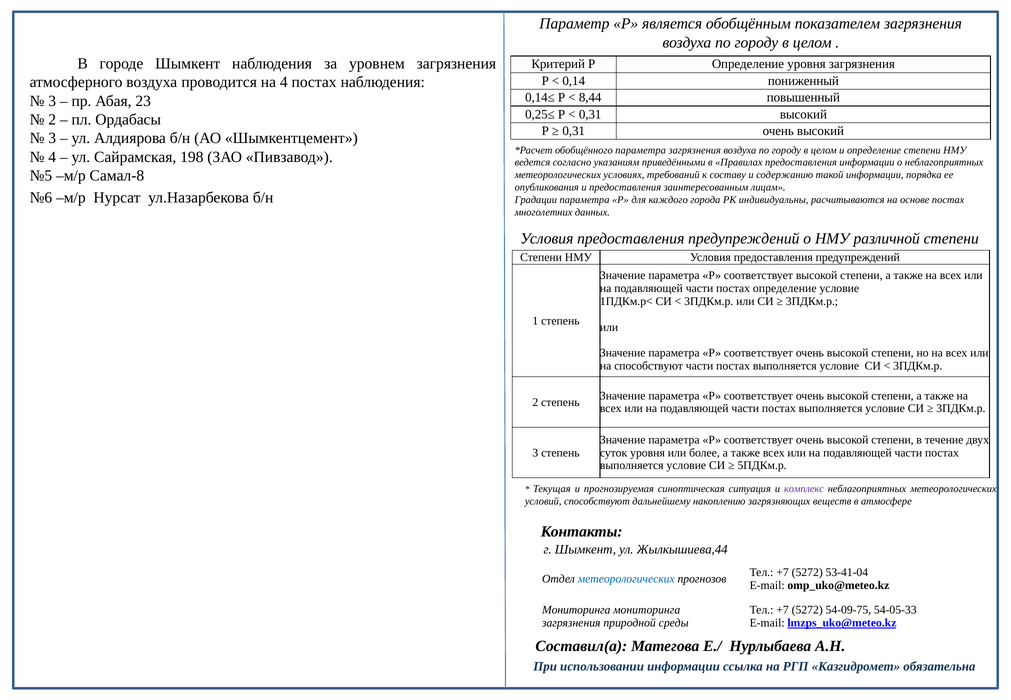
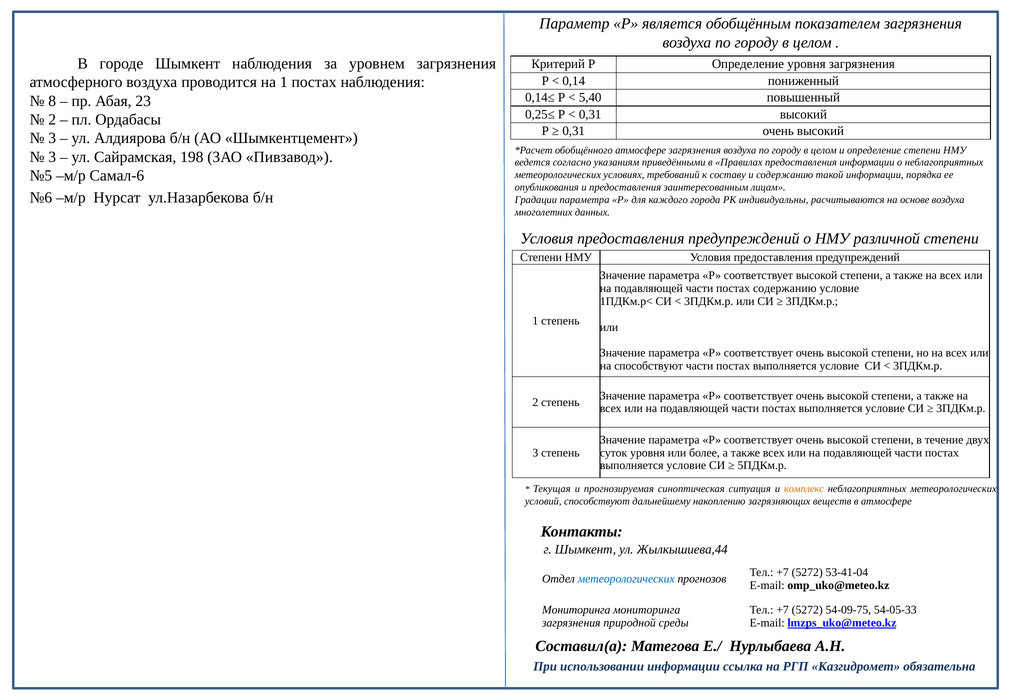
на 4: 4 -> 1 (284, 82)
8,44: 8,44 -> 5,40 (590, 98)
3: 3 -> 8 (52, 101)
обобщённого параметра: параметра -> атмосфере (641, 150)
4: 4 -> 3 (52, 157)
Самал-8: Самал-8 -> Самал-6 (117, 176)
основе постах: постах -> воздуха (948, 200)
постах определение: определение -> содержанию (785, 288)
комплекс colour: purple -> orange (804, 489)
